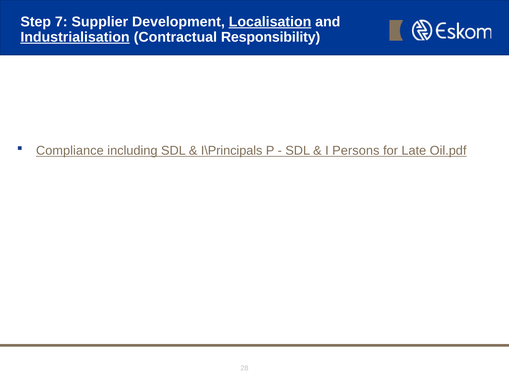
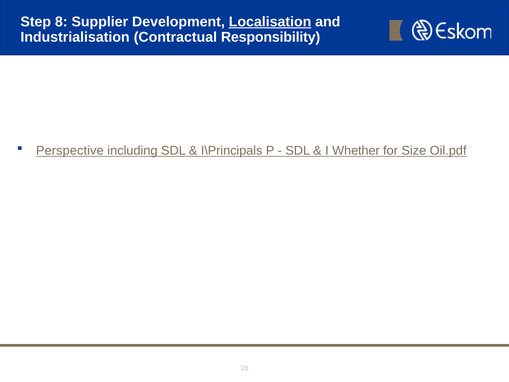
7: 7 -> 8 (61, 22)
Industrialisation underline: present -> none (75, 37)
Compliance: Compliance -> Perspective (70, 151)
Persons: Persons -> Whether (356, 151)
Late: Late -> Size (414, 151)
